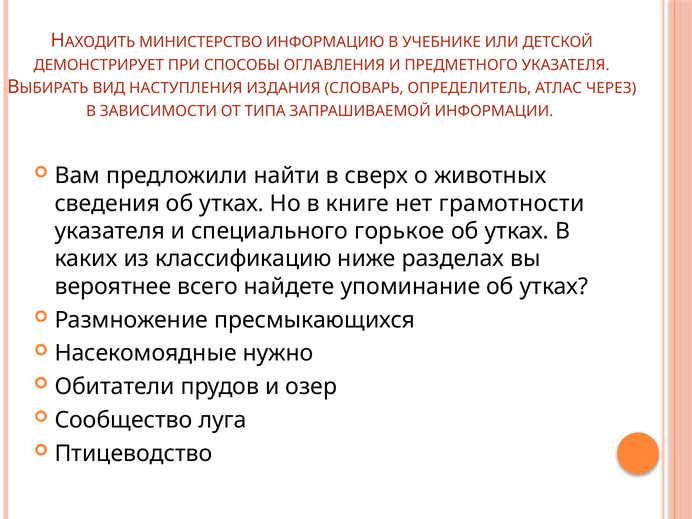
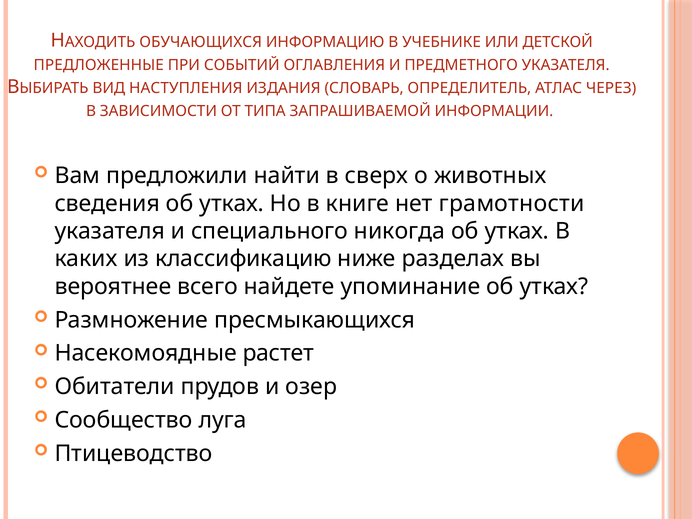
МИНИСТЕРСТВО: МИНИСТЕРСТВО -> ОБУЧАЮЩИХСЯ (201, 42)
ДЕМОНСТРИРУЕТ: ДЕМОНСТРИРУЕТ -> ПРЕДЛОЖЕННЫЕ (99, 65)
СПОСОБЫ: СПОСОБЫ -> СОБЫТИЙ (242, 65)
горькое: горькое -> никогда (400, 231)
нужно: нужно -> растет (278, 353)
